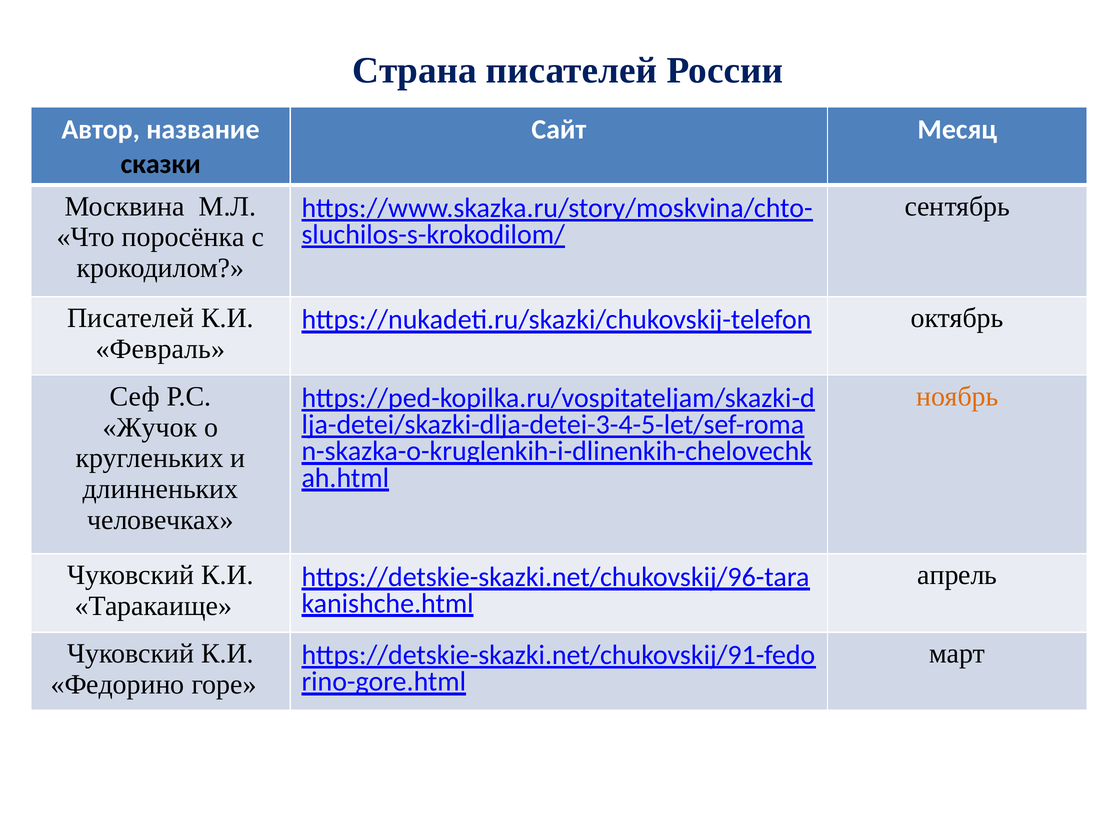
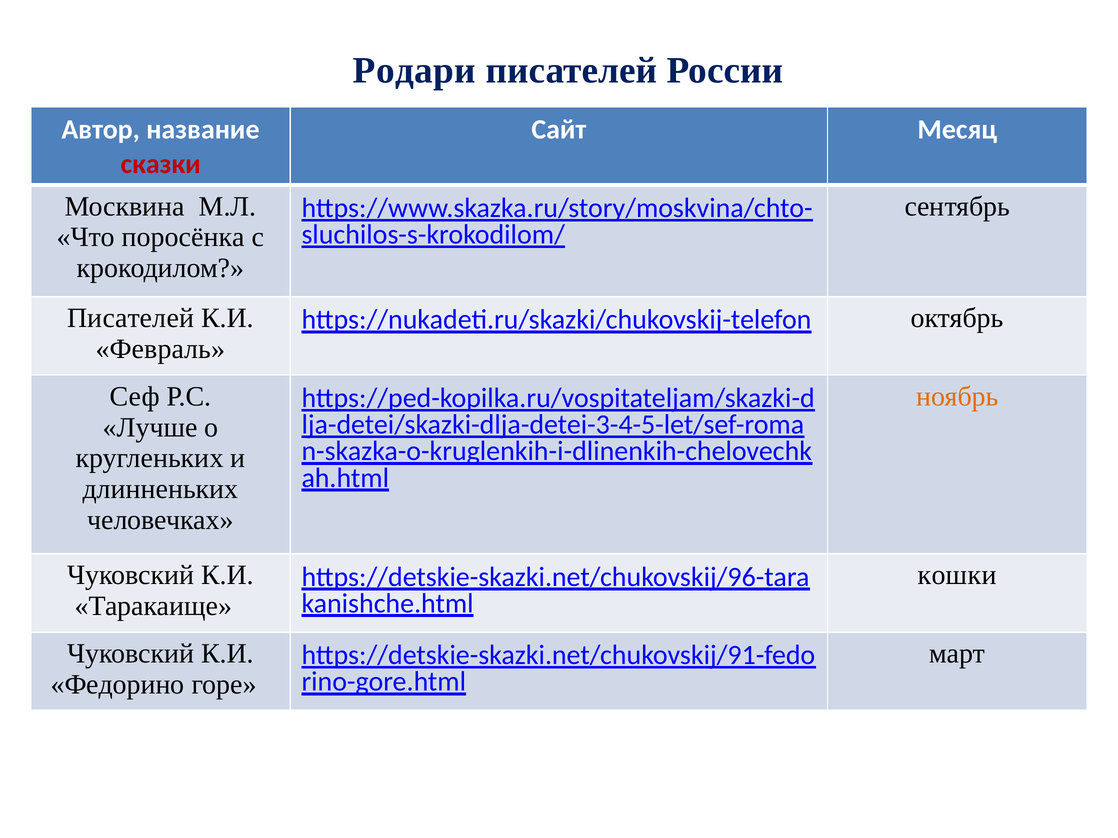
Страна: Страна -> Родари (414, 71)
сказки colour: black -> red (161, 164)
Жучок: Жучок -> Лучше (150, 428)
апрель: апрель -> кошки (957, 576)
